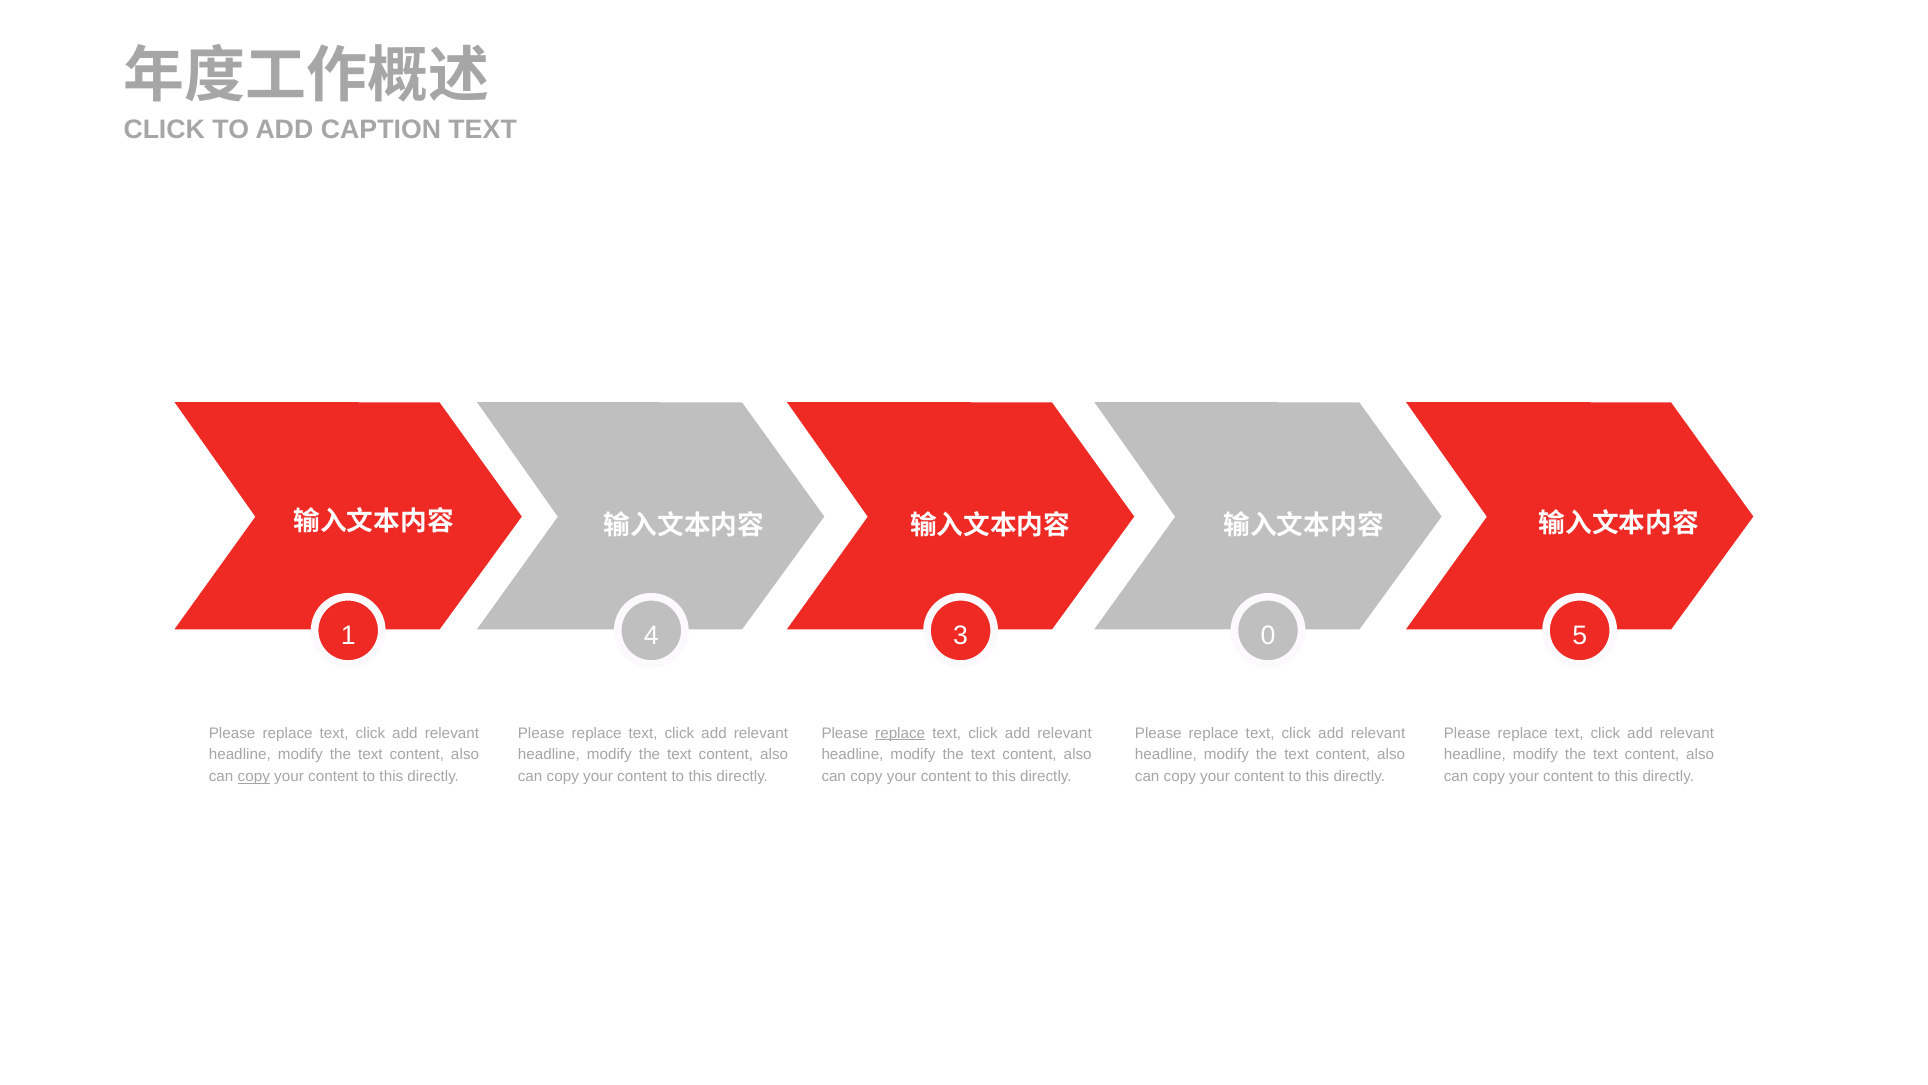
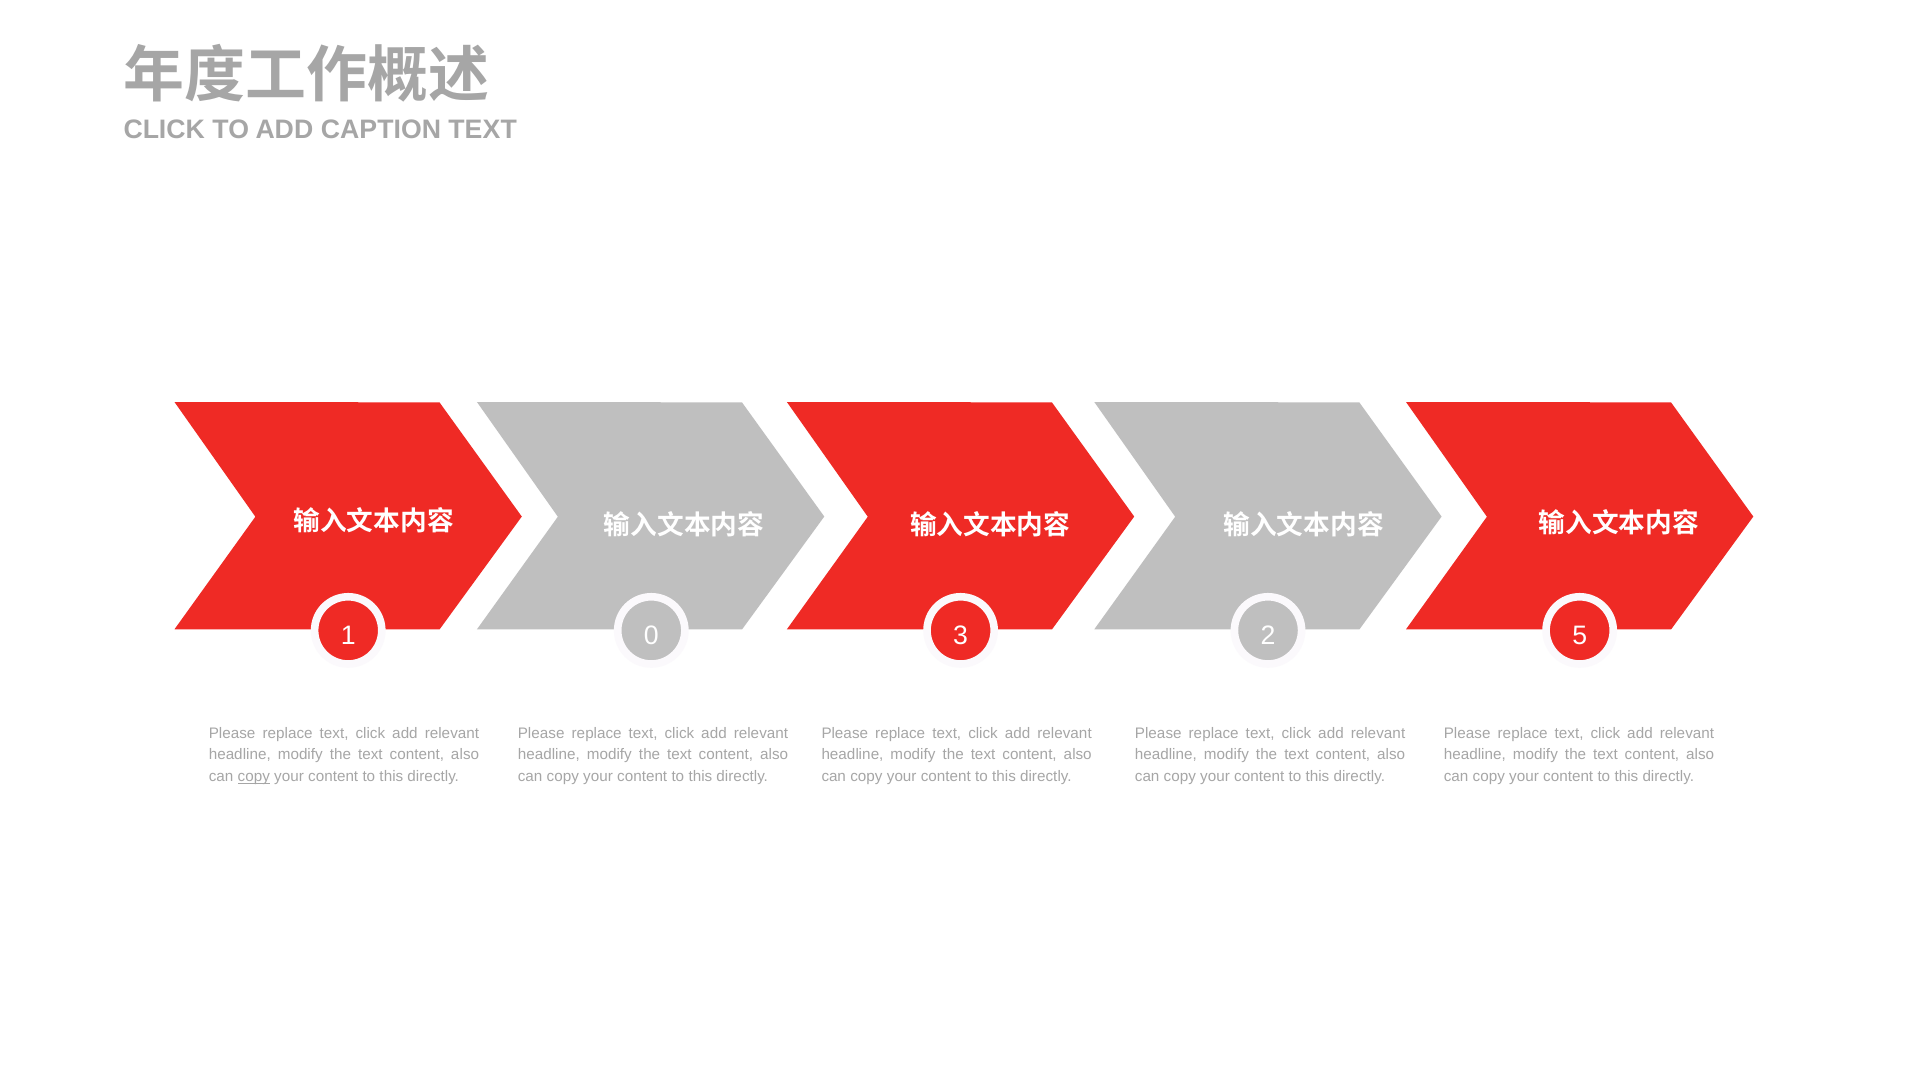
4: 4 -> 0 (651, 635)
0: 0 -> 2 (1268, 635)
replace underline: present -> none (900, 733)
